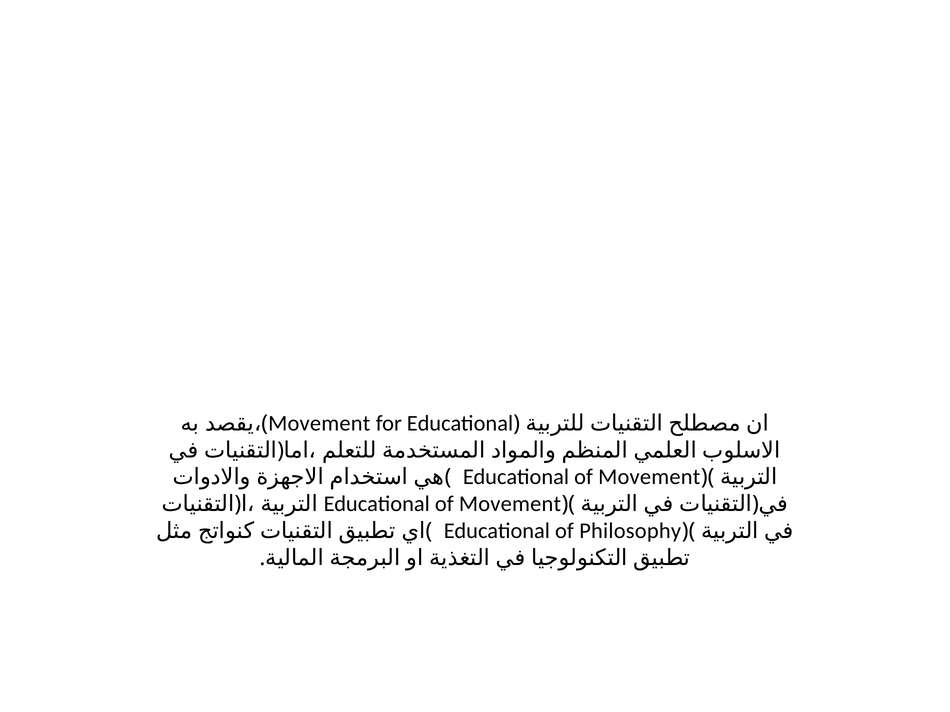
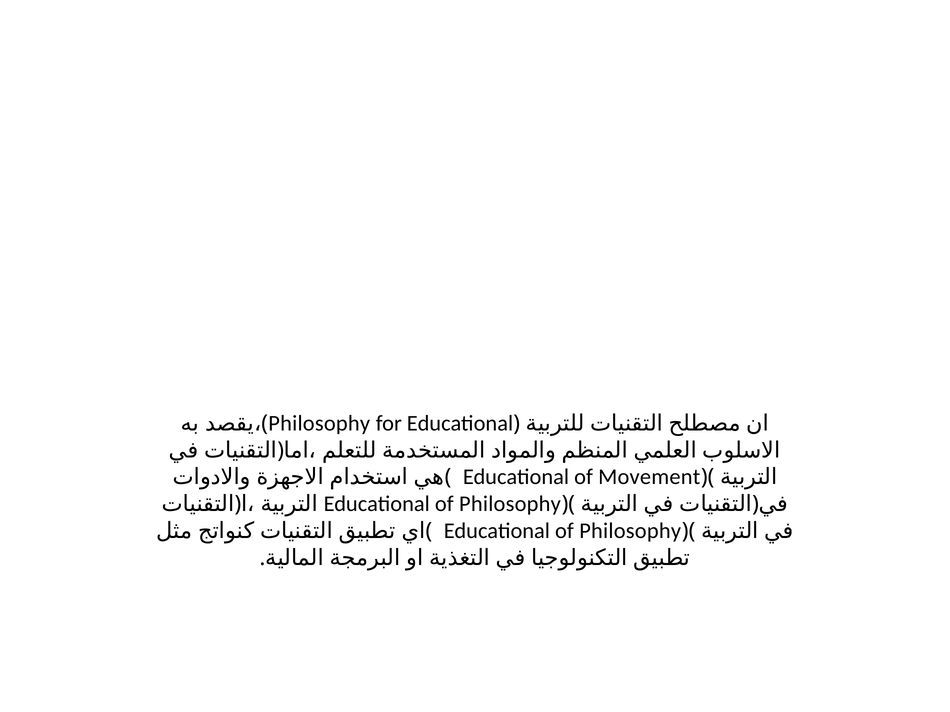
Movement: Movement -> Philosophy (319, 424)
Movement: Movement -> Philosophy (510, 504)
